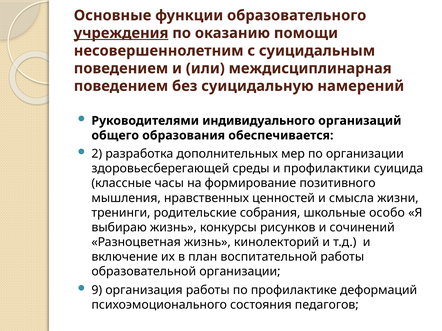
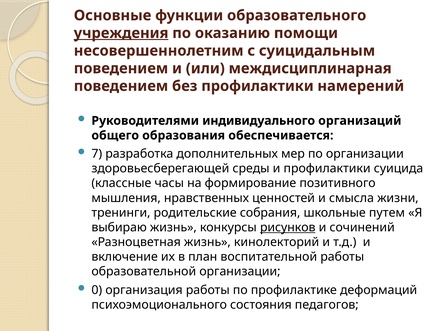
без суицидальную: суицидальную -> профилактики (257, 86)
2: 2 -> 7 (97, 154)
особо: особо -> путем (387, 213)
рисунков underline: none -> present (288, 228)
9: 9 -> 0 (97, 290)
